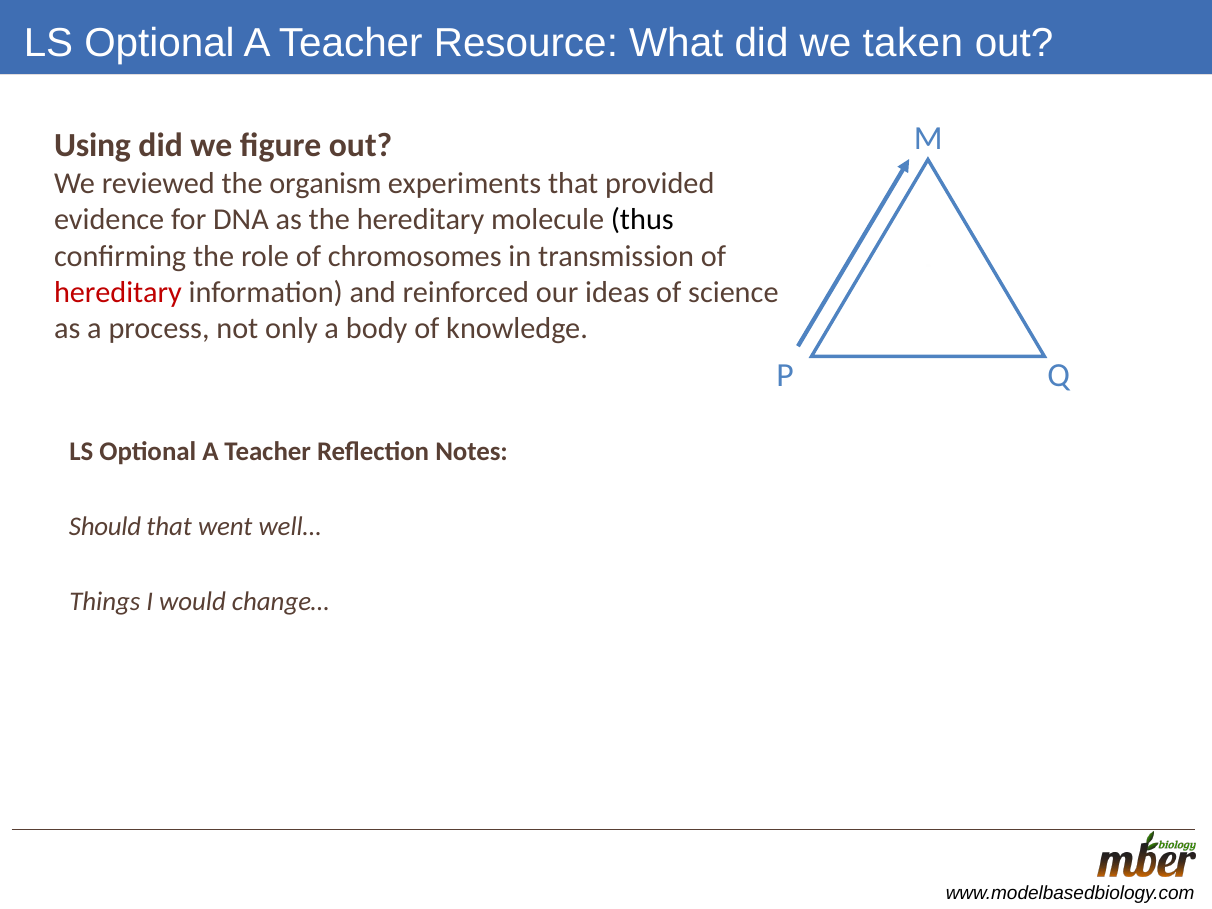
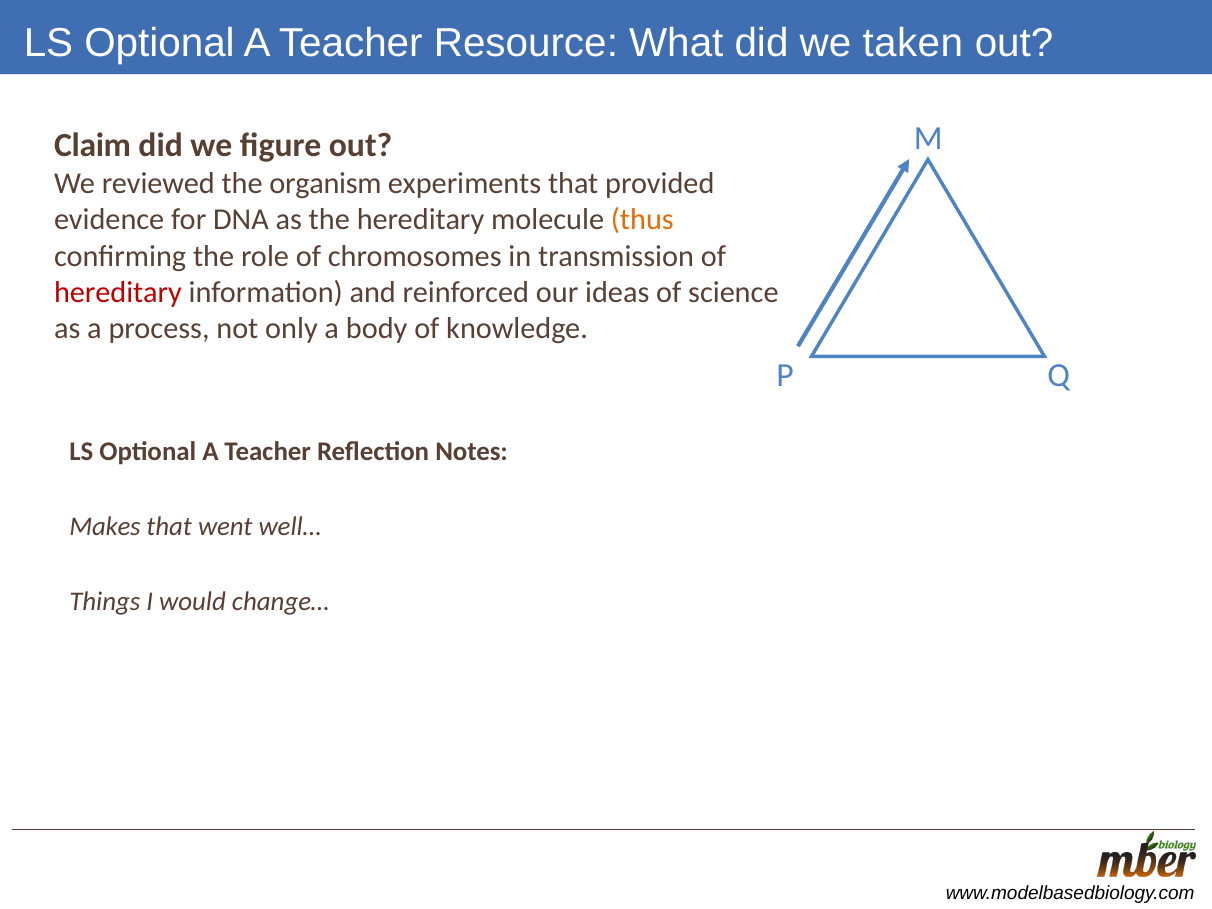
Using: Using -> Claim (93, 145)
thus colour: black -> orange (642, 220)
Should: Should -> Makes (105, 527)
